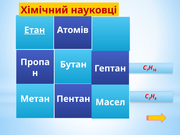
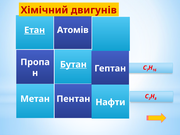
науковці: науковці -> двигунів (94, 10)
Бутан underline: none -> present (73, 64)
Масел: Масел -> Нафти (110, 102)
